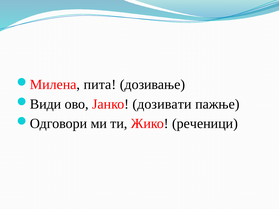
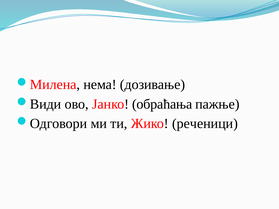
пита: пита -> нема (100, 85)
дозивати: дозивати -> обраћања (162, 104)
